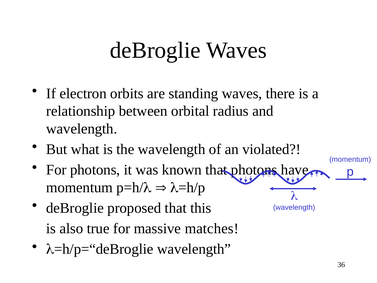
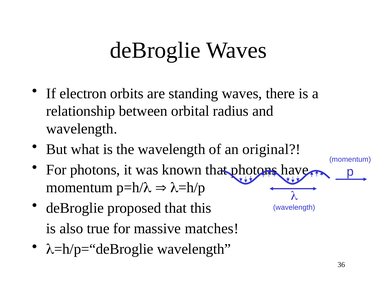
violated: violated -> original (271, 149)
